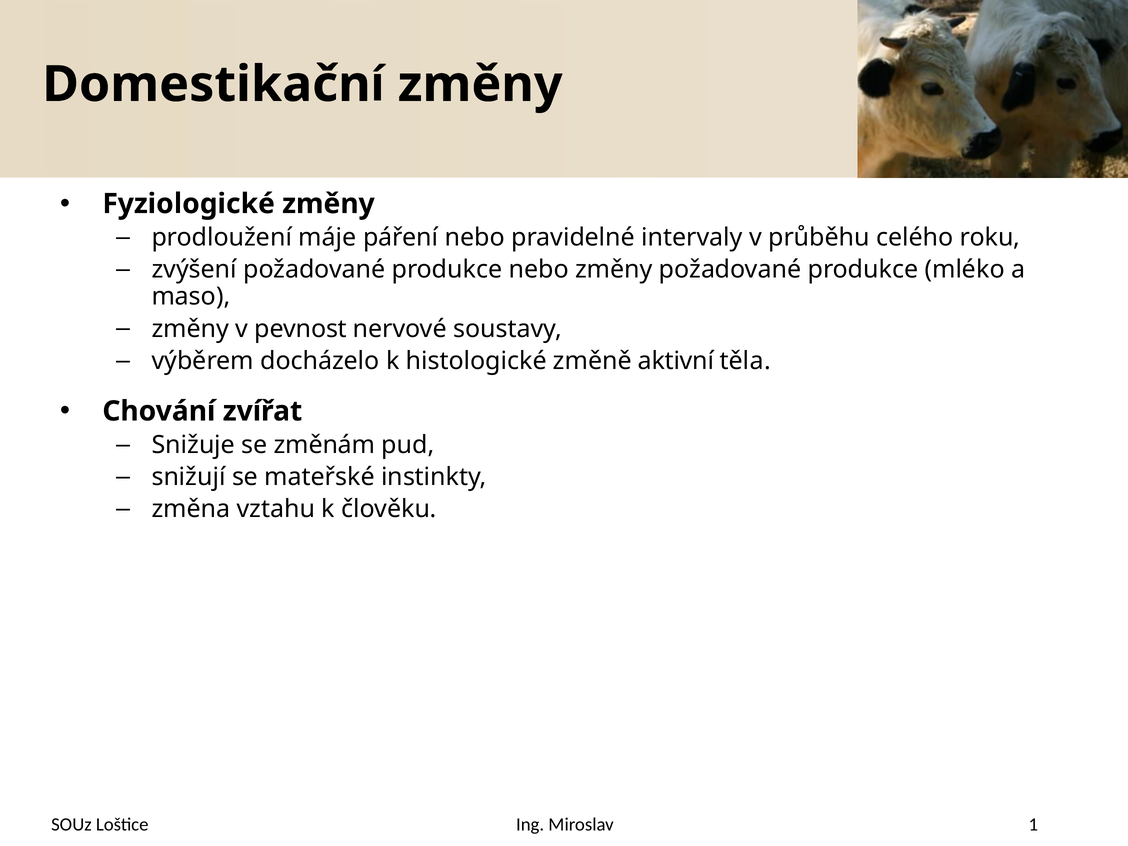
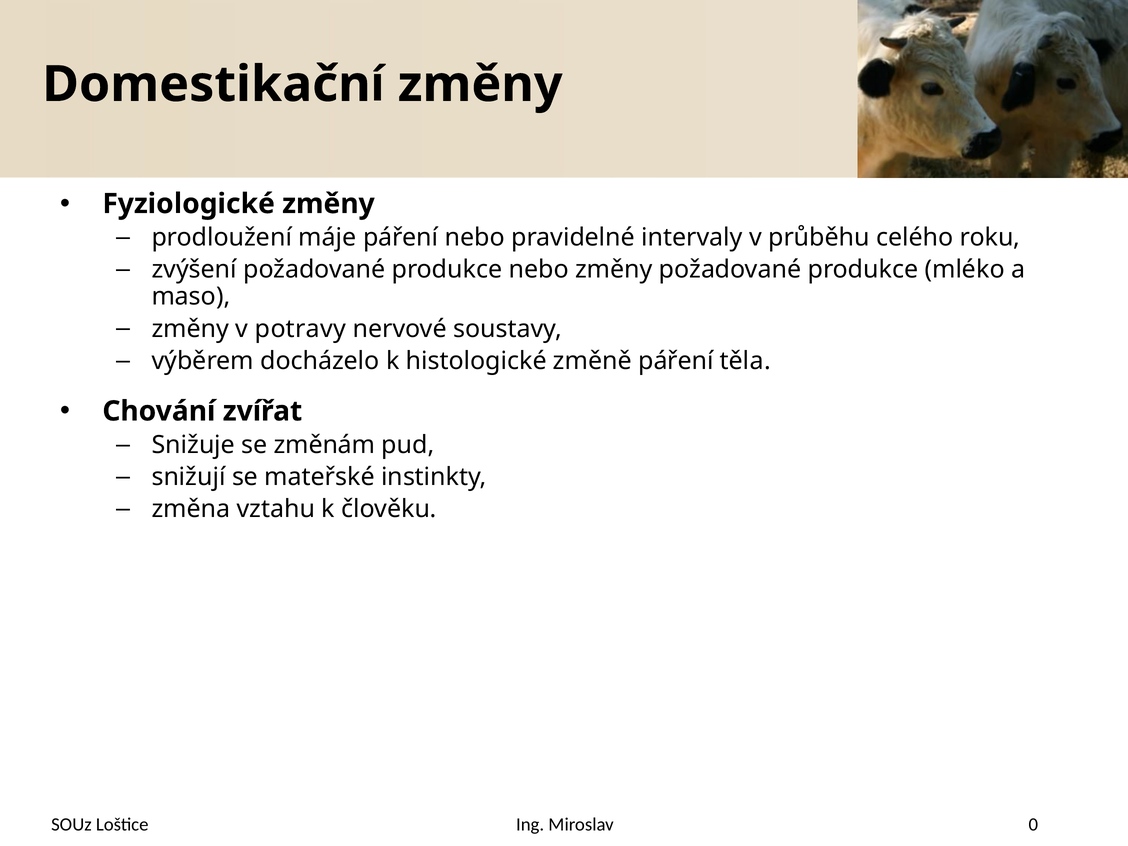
pevnost: pevnost -> potravy (300, 329)
změně aktivní: aktivní -> páření (676, 361)
1: 1 -> 0 (1033, 825)
